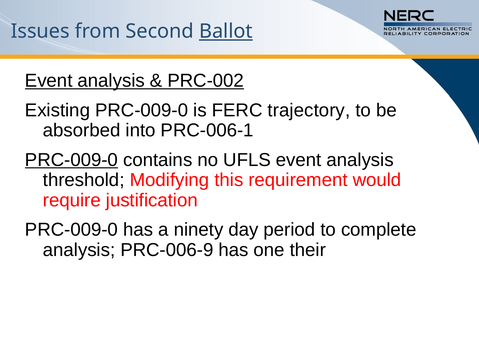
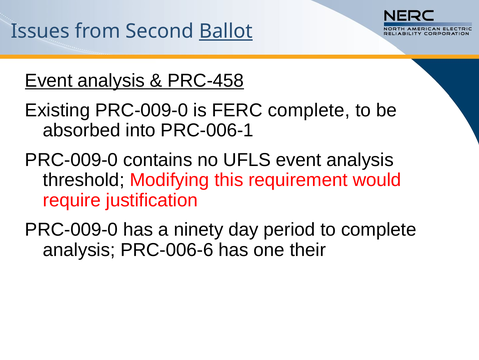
PRC-002: PRC-002 -> PRC-458 (206, 81)
FERC trajectory: trajectory -> complete (309, 110)
PRC-009-0 underline: present -> none (71, 160)
PRC-006-9: PRC-006-9 -> PRC-006-6 (167, 249)
